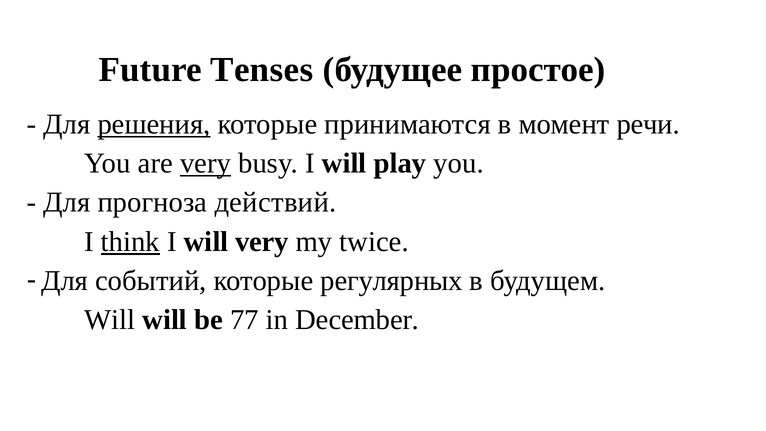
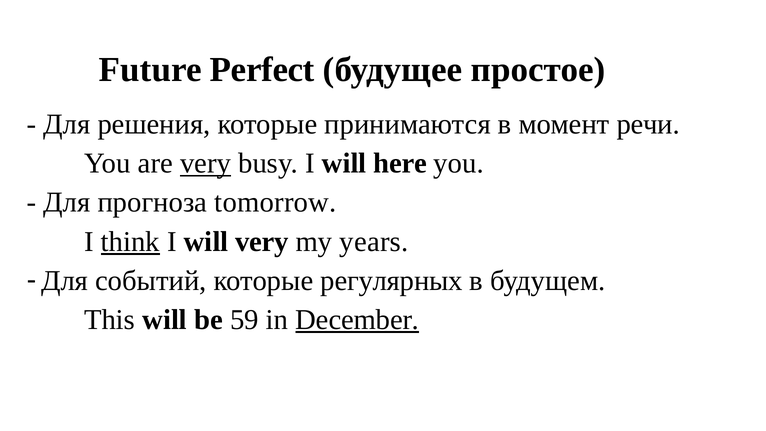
Tenses: Tenses -> Perfect (262, 70)
решения underline: present -> none (154, 124)
play: play -> here (400, 163)
действий: действий -> tomorrow (276, 202)
twice: twice -> years (374, 241)
Will: Will -> This (110, 319)
77: 77 -> 59 (244, 319)
December underline: none -> present (357, 319)
